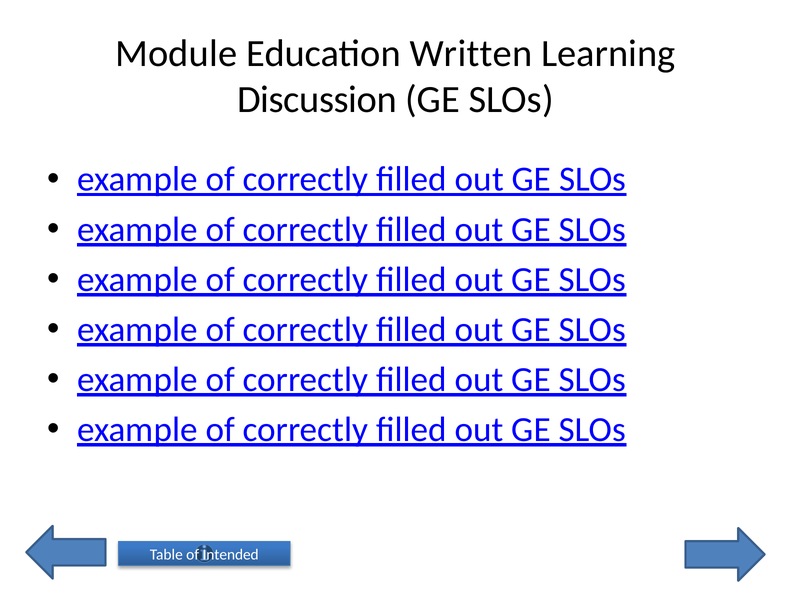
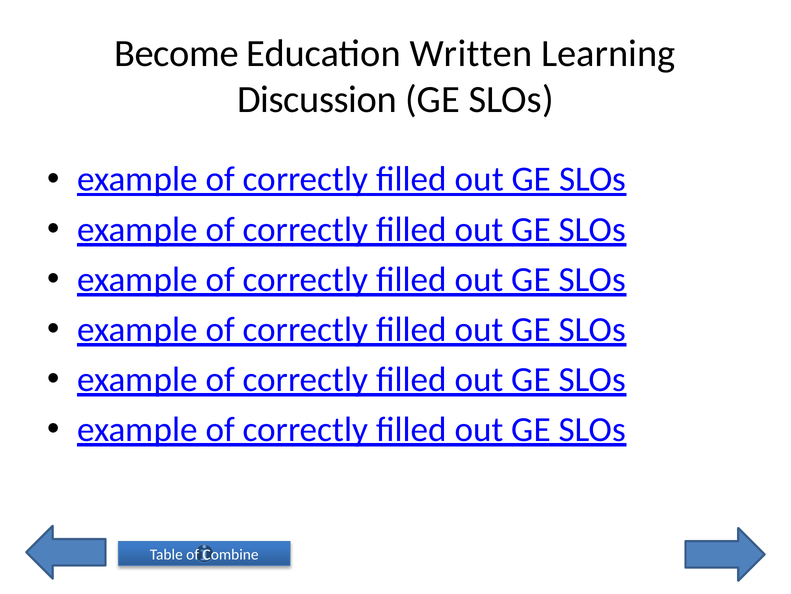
Module: Module -> Become (176, 53)
Intended: Intended -> Combine (231, 554)
